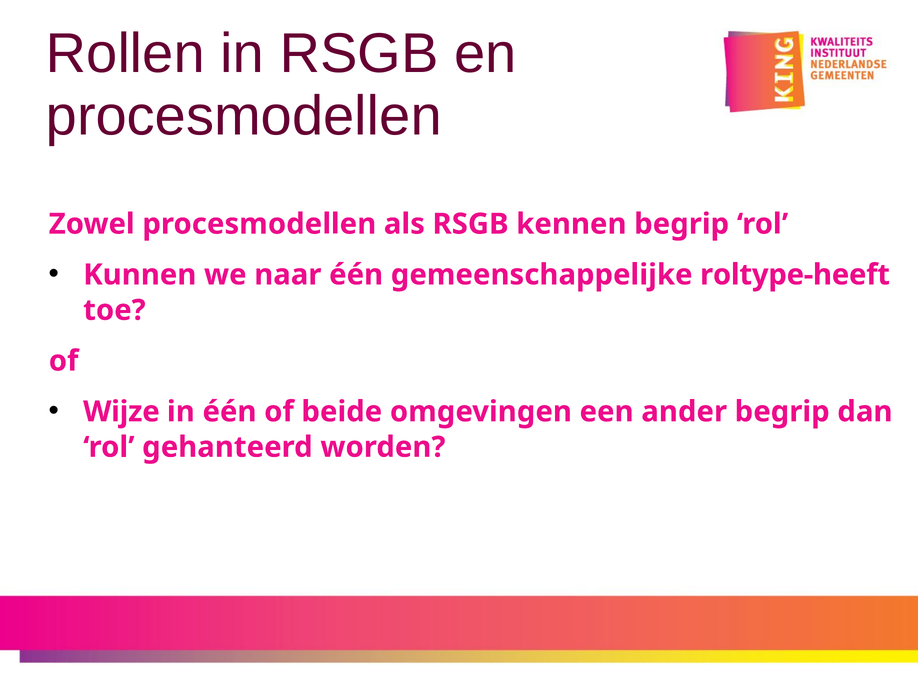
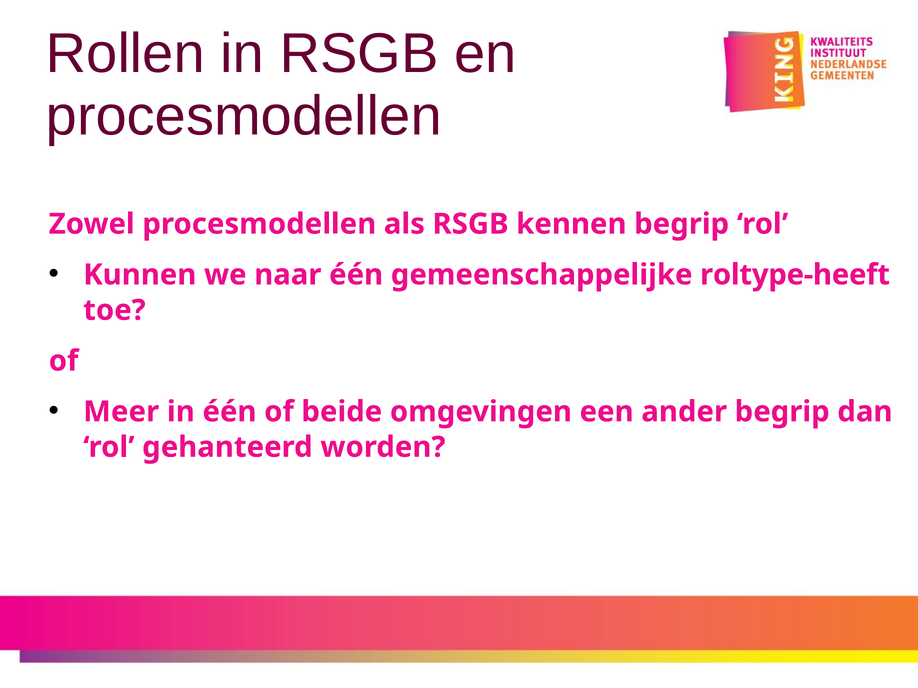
Wijze: Wijze -> Meer (121, 412)
